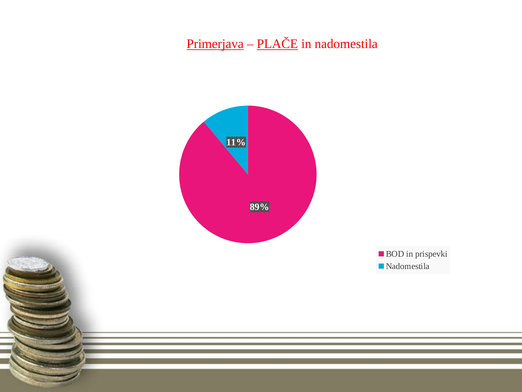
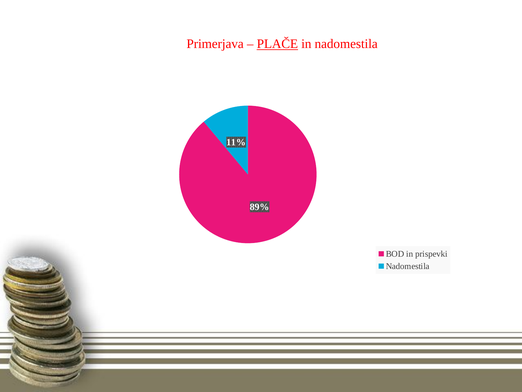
Primerjava underline: present -> none (215, 44)
